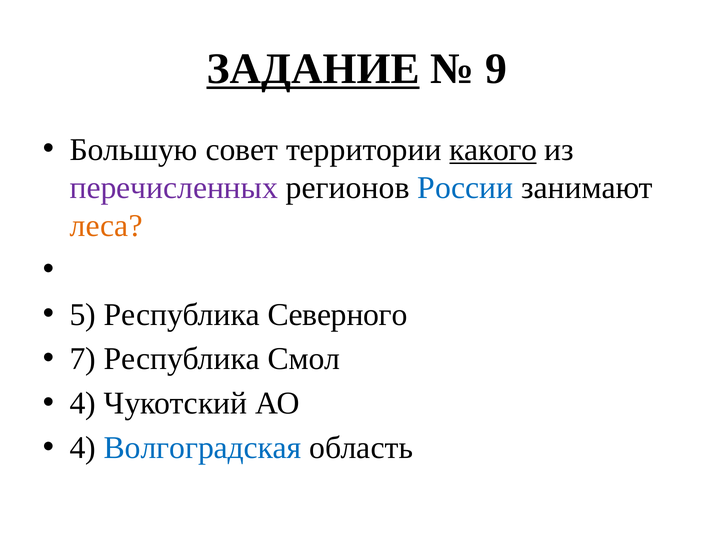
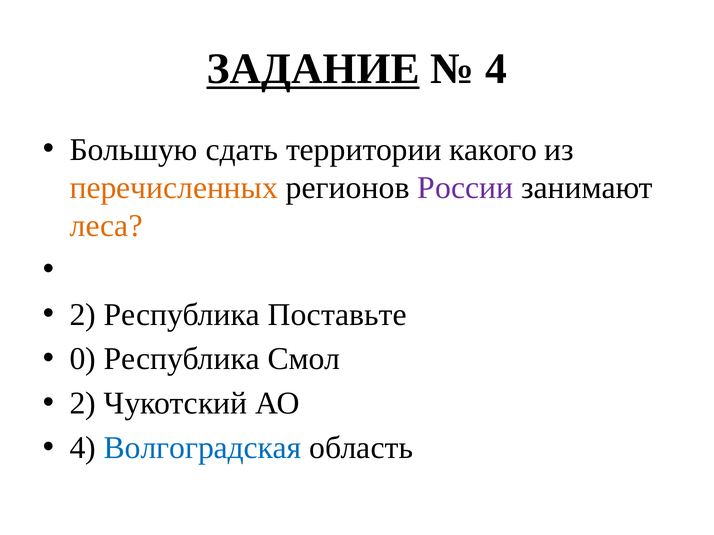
9: 9 -> 4 (496, 69)
совет: совет -> сдать (242, 150)
какого underline: present -> none (493, 150)
перечисленных colour: purple -> orange (174, 188)
России colour: blue -> purple (465, 188)
5: 5 -> 2 (83, 315)
Северного: Северного -> Поставьте (337, 315)
7: 7 -> 0 (83, 359)
4: 4 -> 2 (83, 404)
